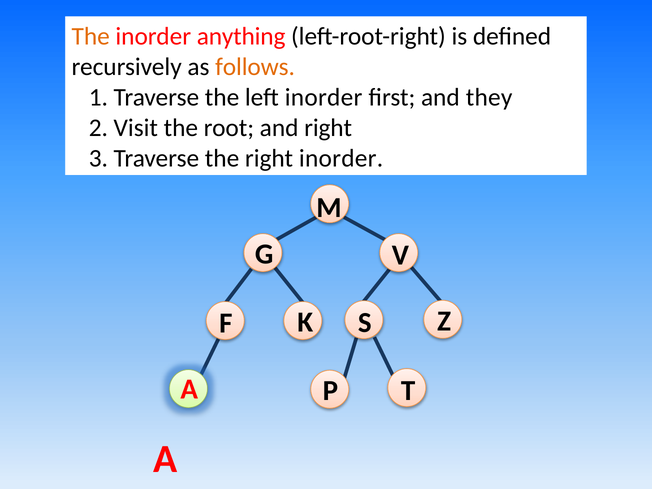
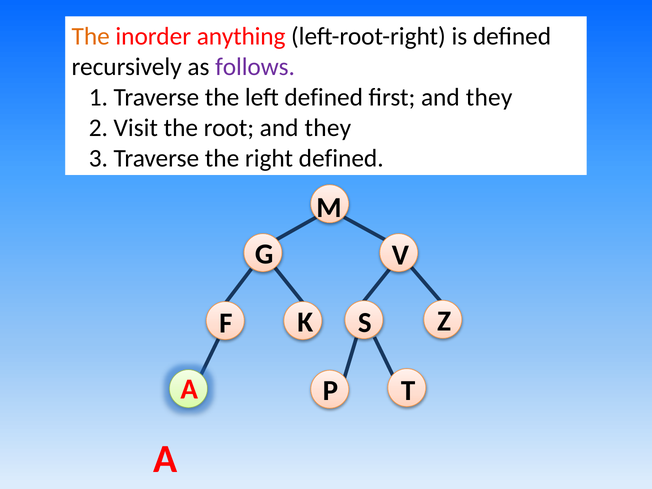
follows colour: orange -> purple (255, 67)
left inorder: inorder -> defined (324, 97)
root and right: right -> they (328, 128)
right inorder: inorder -> defined (341, 158)
